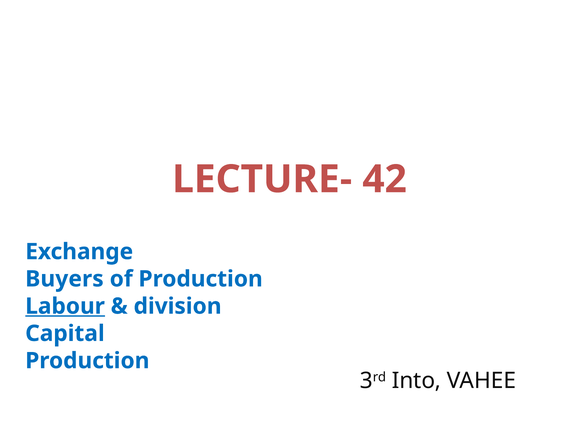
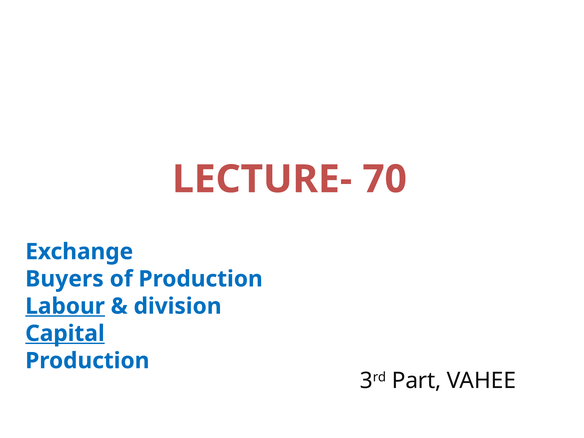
42: 42 -> 70 (385, 179)
Capital underline: none -> present (65, 333)
Into: Into -> Part (417, 381)
